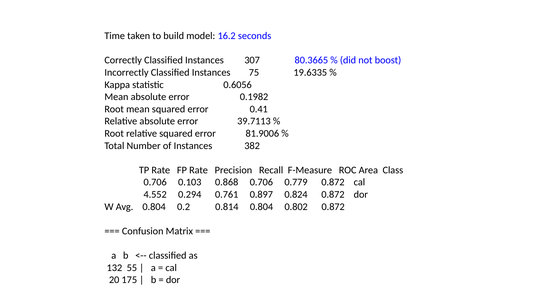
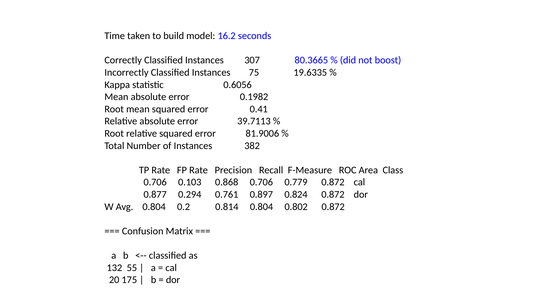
4.552: 4.552 -> 0.877 (155, 195)
